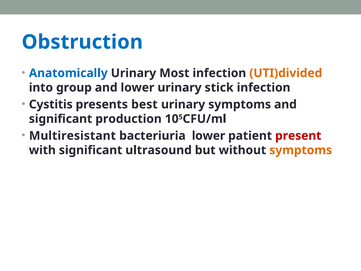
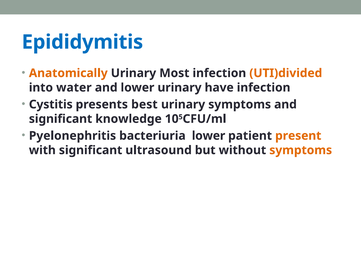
Obstruction: Obstruction -> Epididymitis (82, 42)
Anatomically colour: blue -> orange (68, 73)
group: group -> water (74, 87)
stick: stick -> have (219, 87)
production: production -> knowledge (129, 119)
Multiresistant: Multiresistant -> Pyelonephritis (72, 136)
present colour: red -> orange (298, 136)
